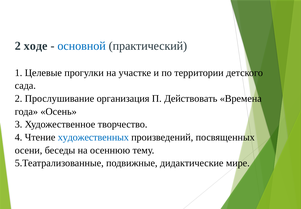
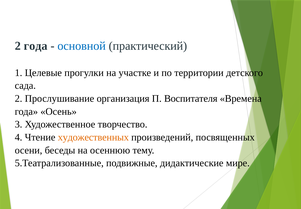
2 ходе: ходе -> года (36, 46)
Действовать: Действовать -> Воспитателя (191, 98)
художественных colour: blue -> orange (93, 137)
